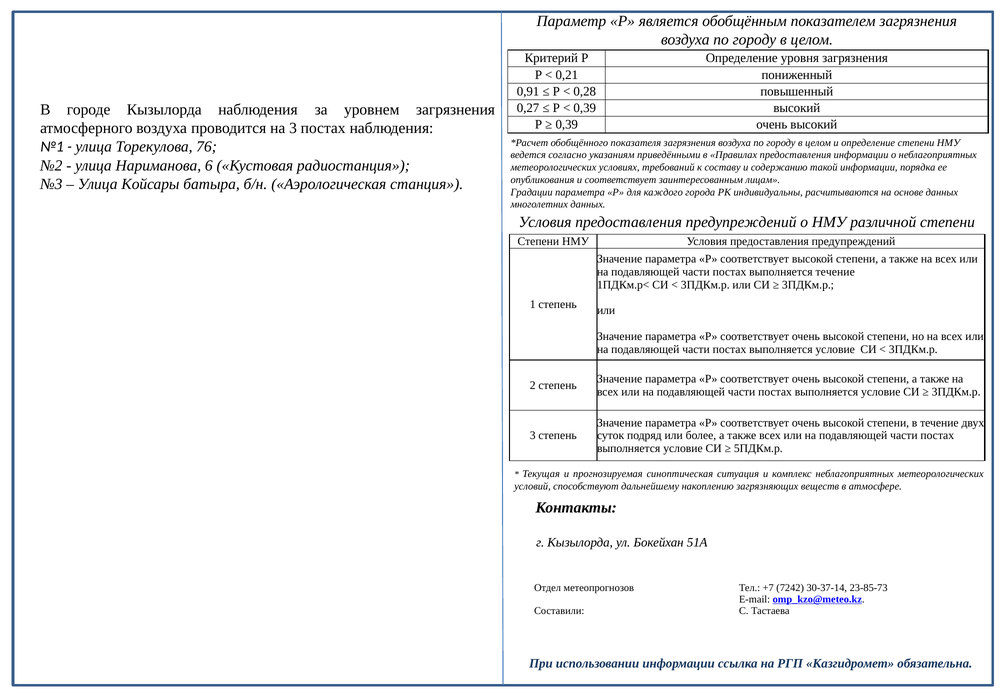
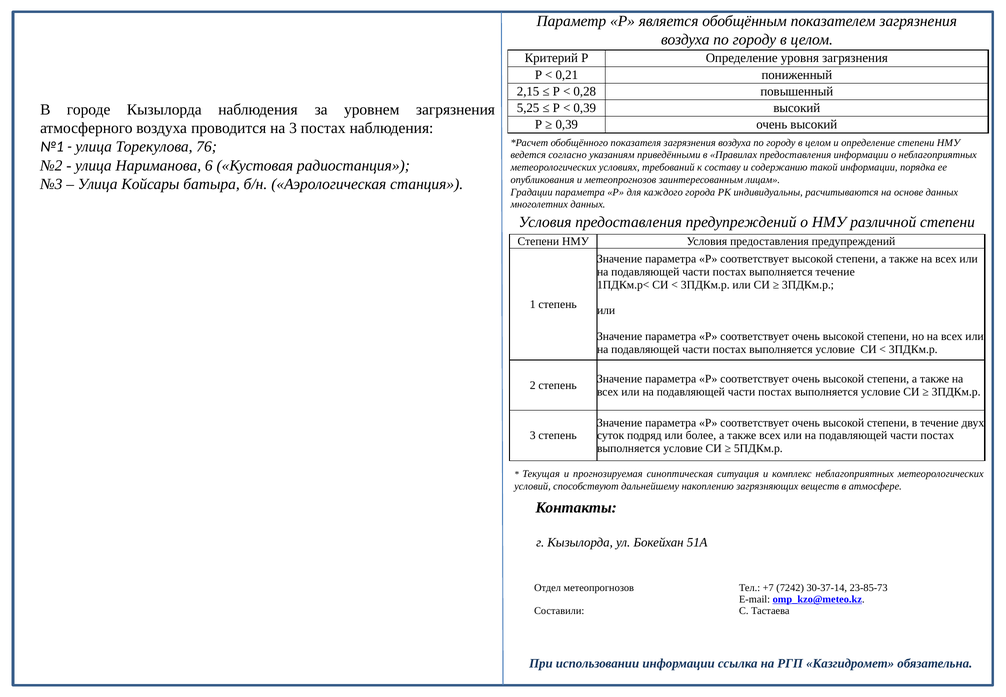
0,91: 0,91 -> 2,15 (528, 91)
0,27: 0,27 -> 5,25 (528, 108)
и соответствует: соответствует -> метеопрогнозов (620, 180)
